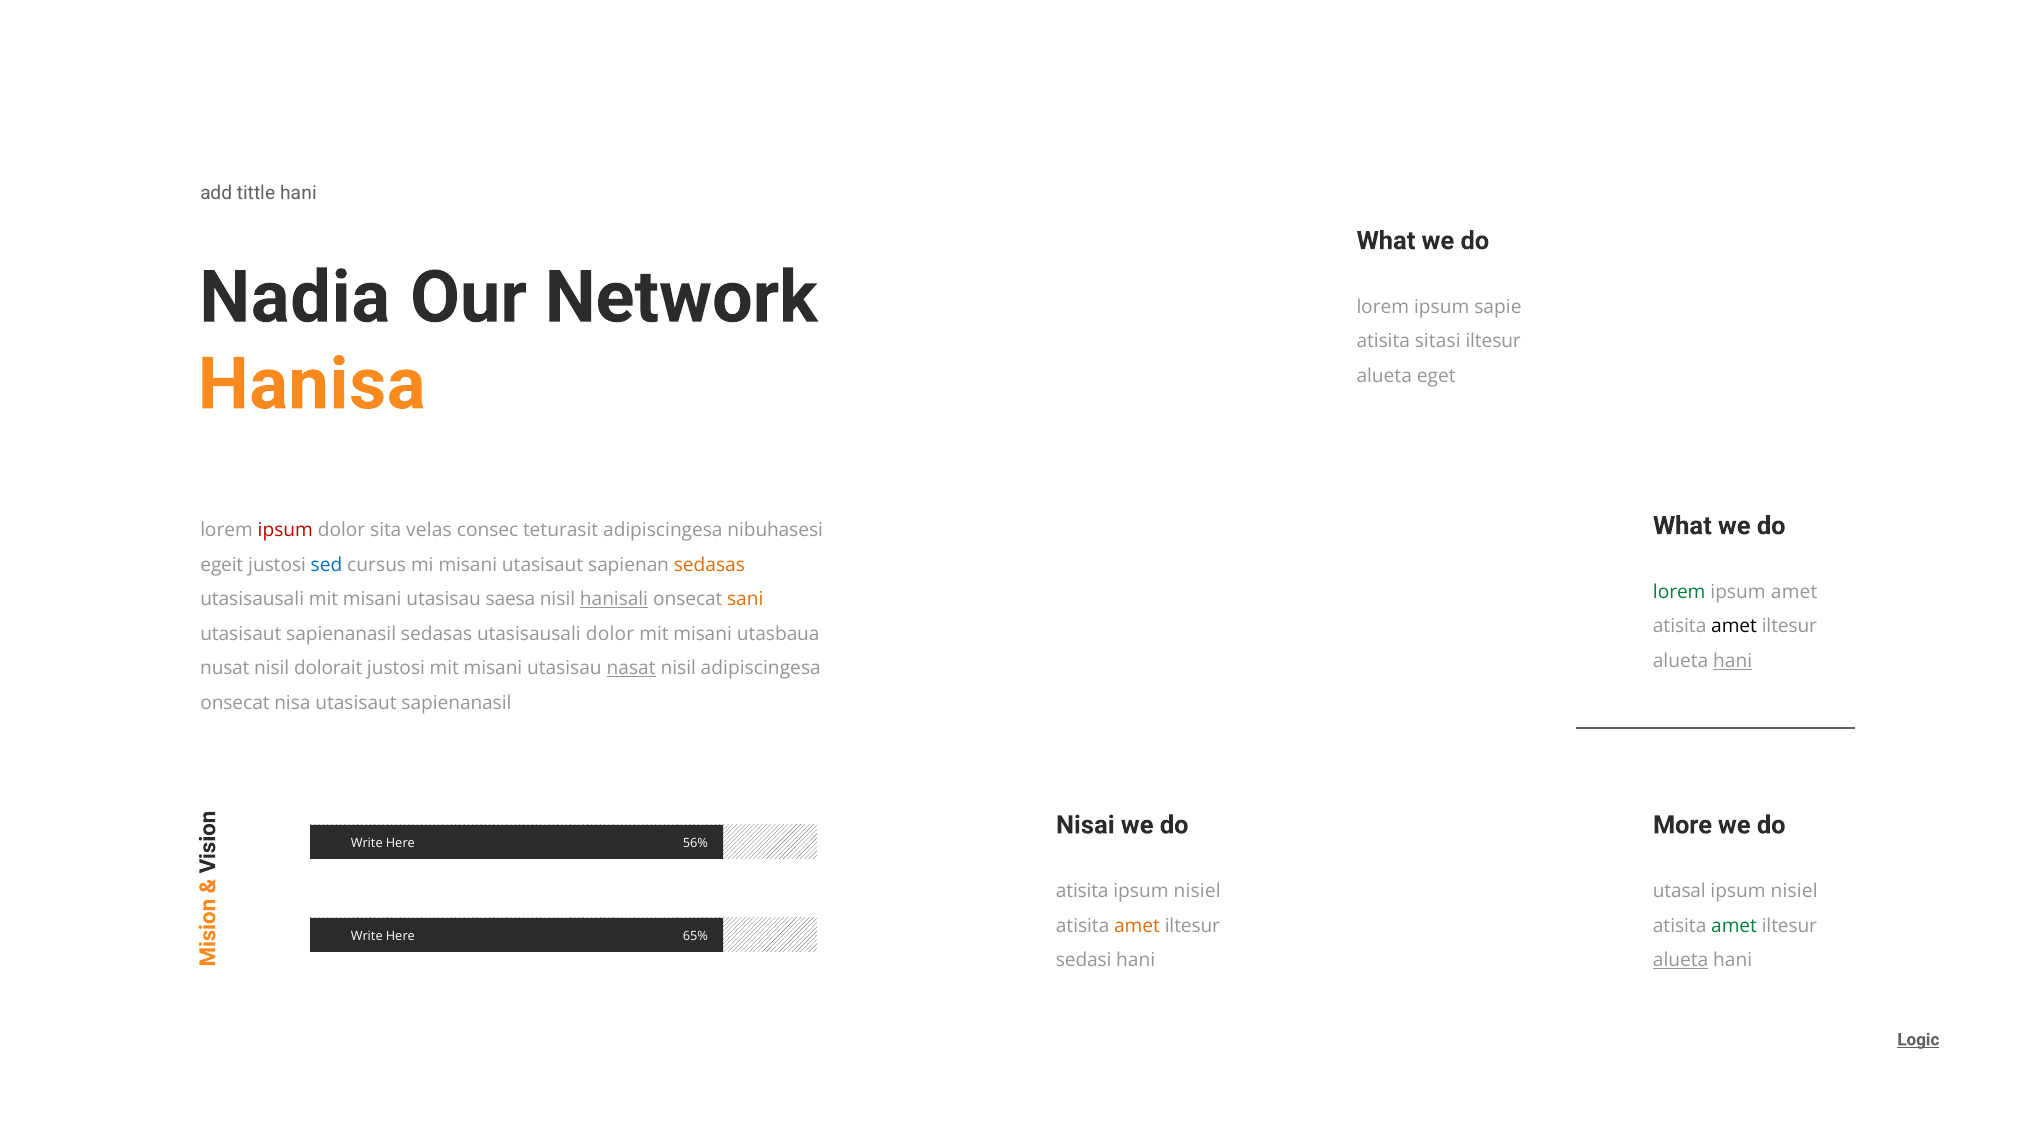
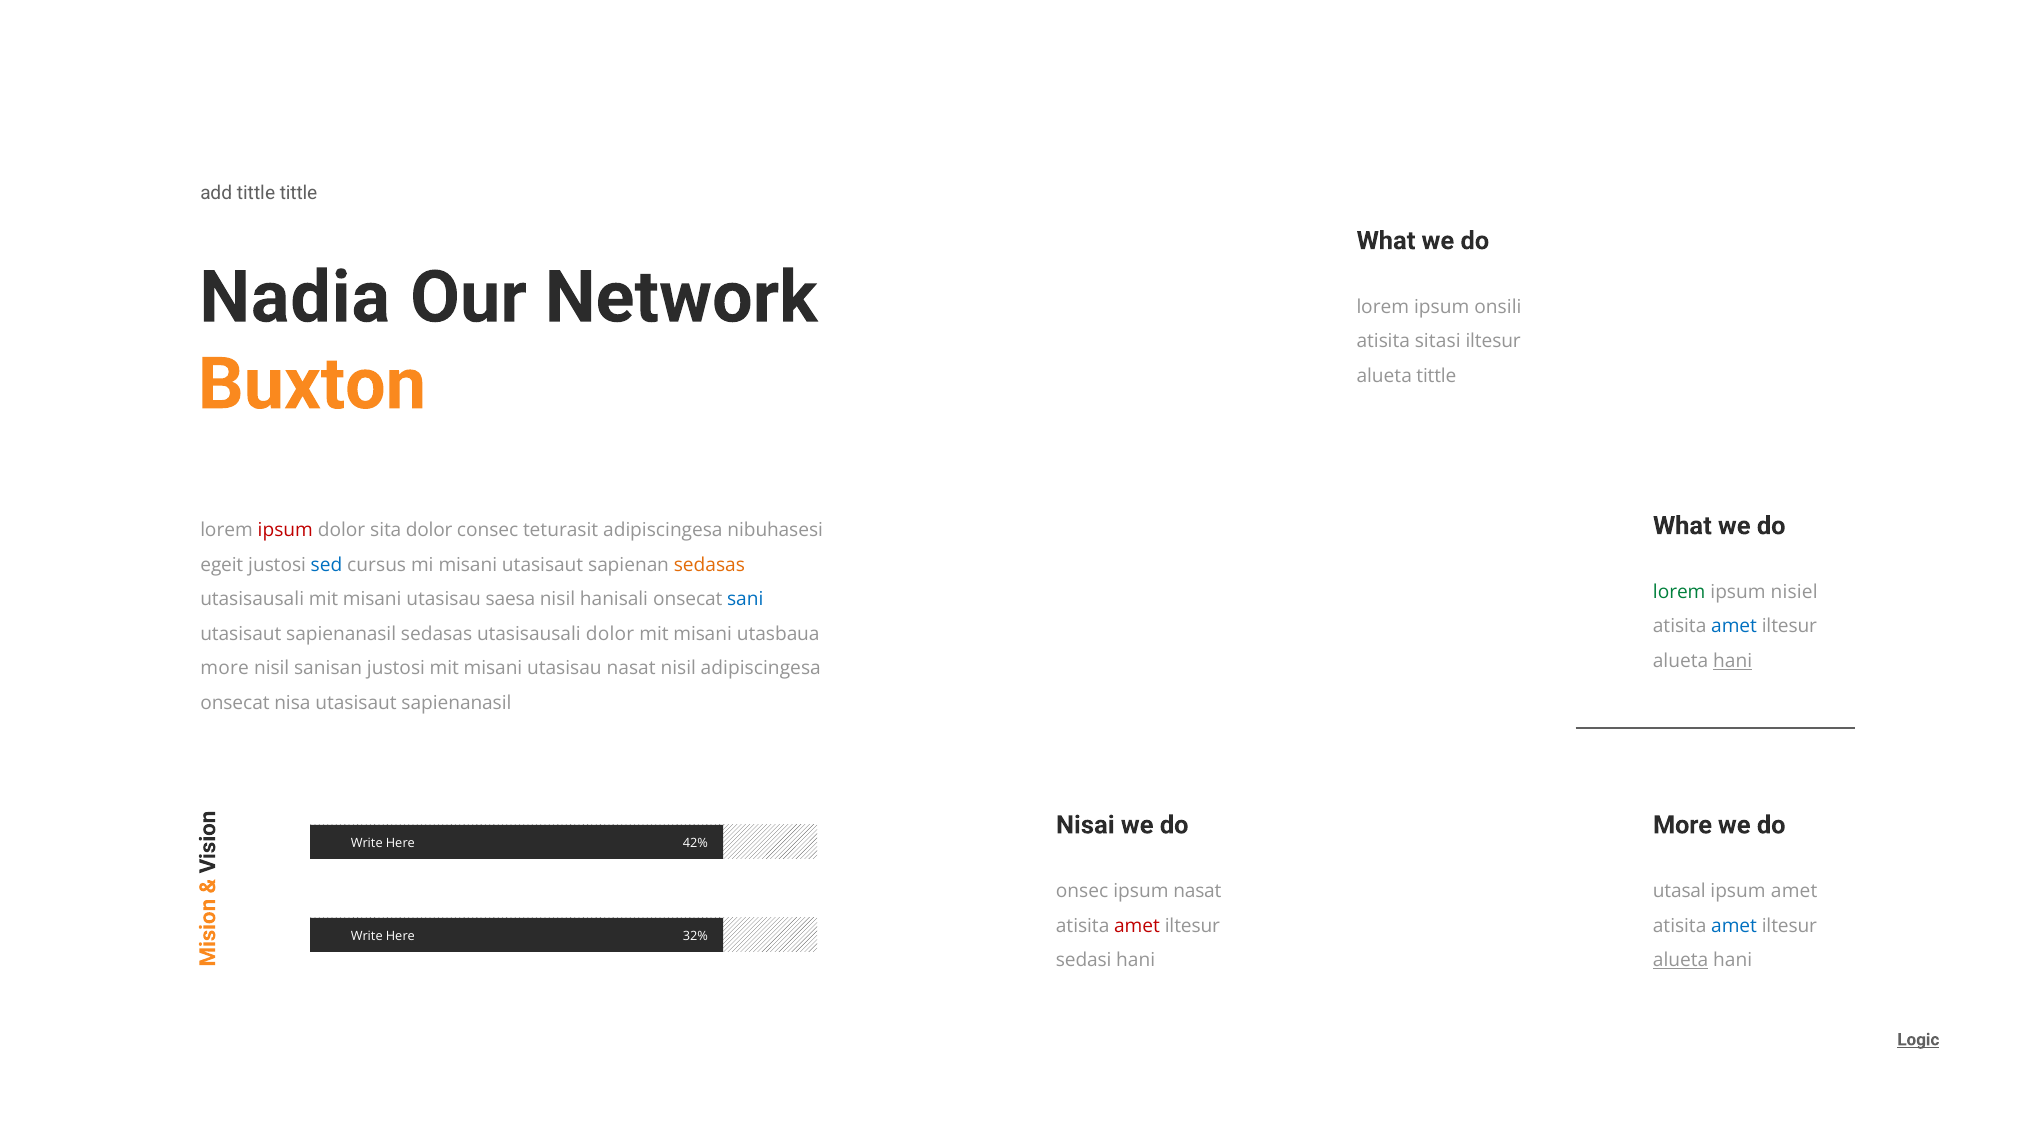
tittle hani: hani -> tittle (299, 193)
sapie: sapie -> onsili (1498, 307)
Hanisa: Hanisa -> Buxton (312, 384)
alueta eget: eget -> tittle (1436, 376)
sita velas: velas -> dolor (429, 530)
ipsum amet: amet -> nisiel (1794, 592)
hanisali underline: present -> none (614, 599)
sani colour: orange -> blue (745, 599)
amet colour: black -> blue (1734, 626)
nusat: nusat -> more (225, 668)
dolorait: dolorait -> sanisan (328, 668)
nasat underline: present -> none (631, 668)
56%: 56% -> 42% (695, 843)
atisita: atisita -> onsec (1082, 891)
nisiel: nisiel -> nasat (1197, 891)
nisiel: nisiel -> amet (1794, 891)
amet colour: orange -> red (1137, 925)
amet colour: green -> blue (1734, 925)
65%: 65% -> 32% (695, 935)
